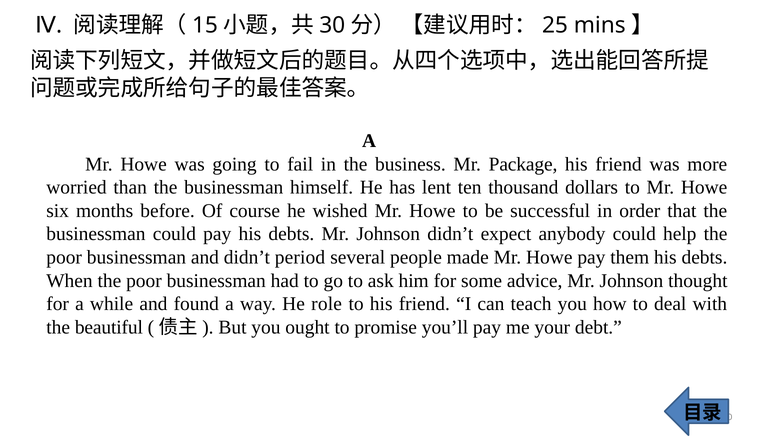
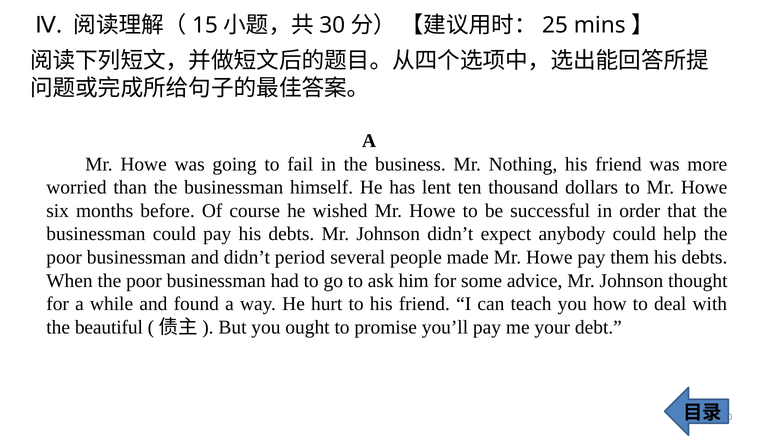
Package: Package -> Nothing (523, 164)
role: role -> hurt (327, 304)
